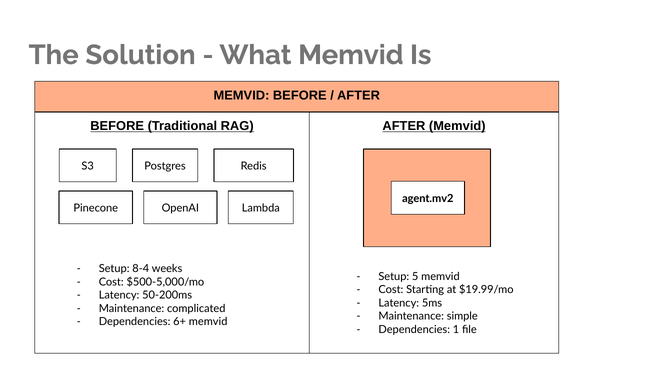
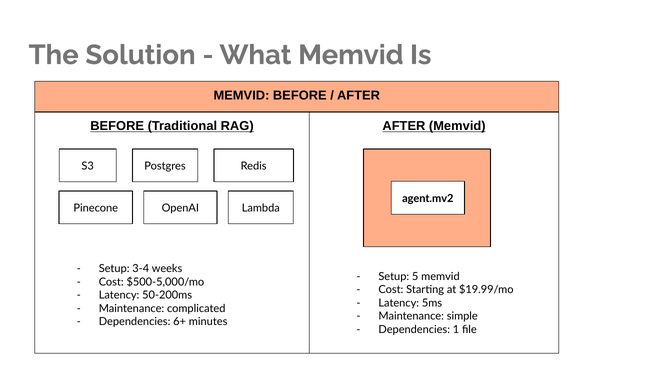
8-4: 8-4 -> 3-4 (141, 268)
6+ memvid: memvid -> minutes (208, 321)
